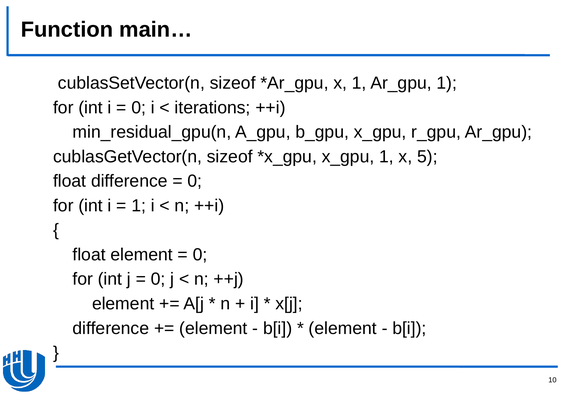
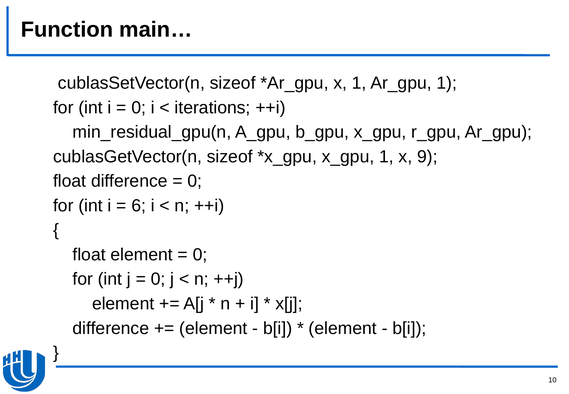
5: 5 -> 9 (427, 157)
1: 1 -> 6 (139, 206)
